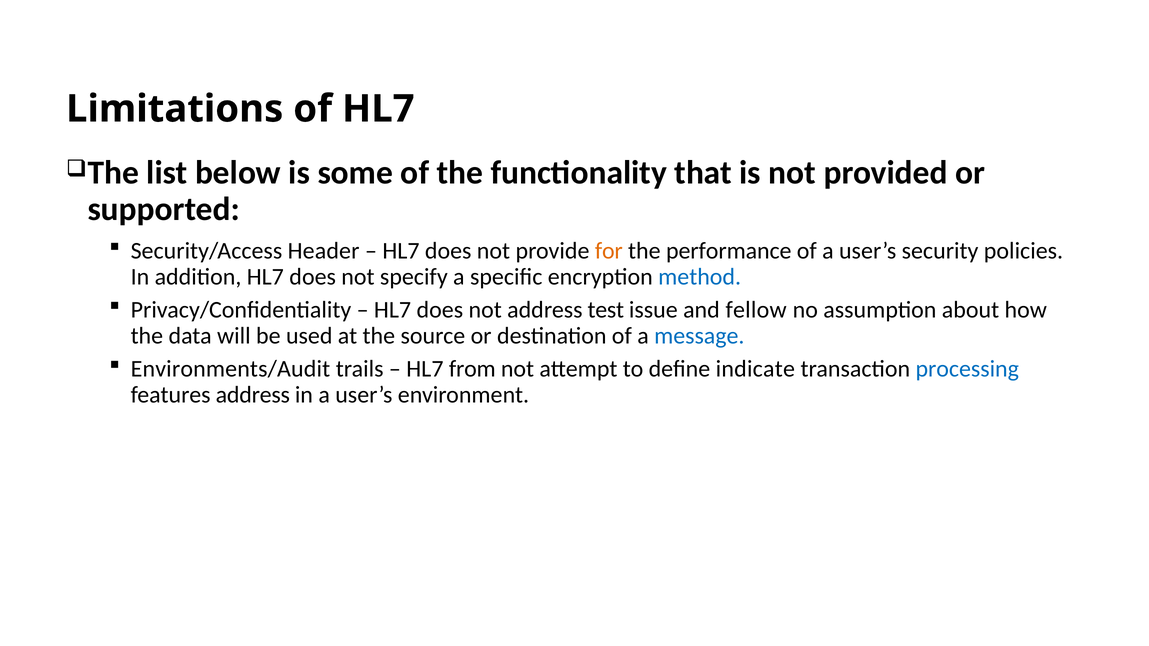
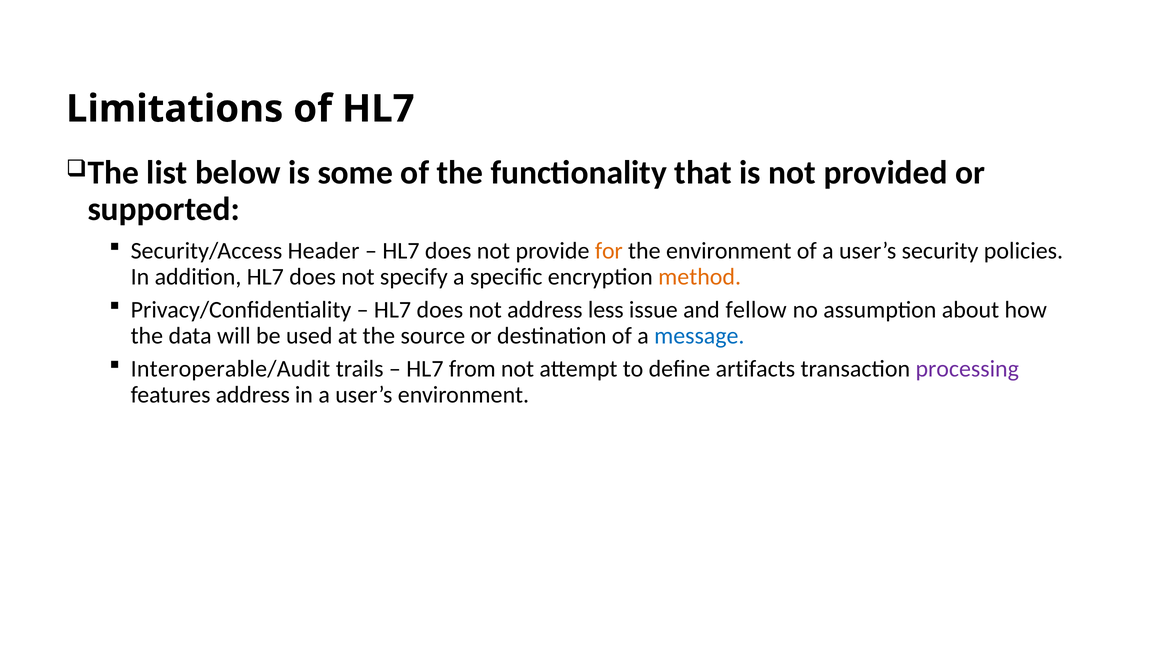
the performance: performance -> environment (729, 251)
method colour: blue -> orange (700, 277)
test: test -> less (606, 310)
Environments/Audit: Environments/Audit -> Interoperable/Audit (230, 369)
indicate: indicate -> artifacts (755, 369)
processing colour: blue -> purple (967, 369)
